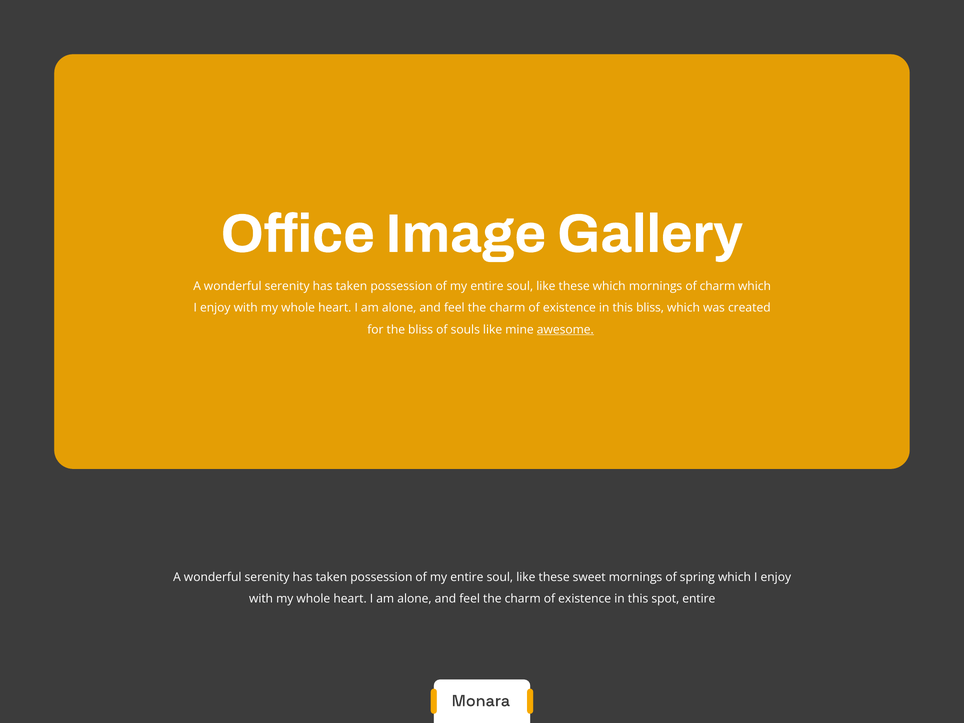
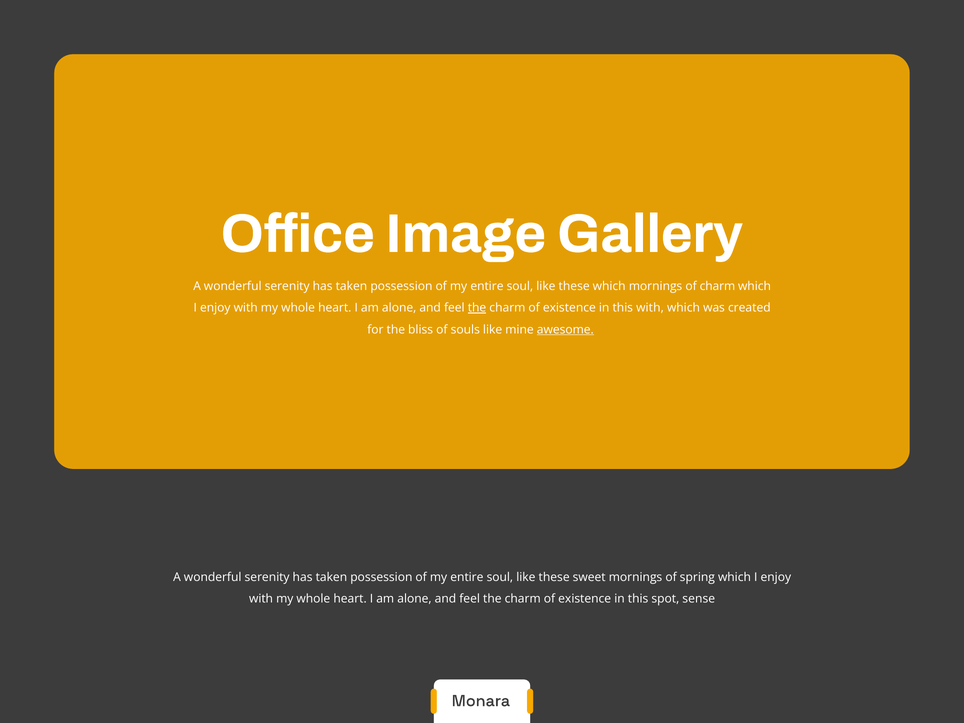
the underline: none -> present (477, 308)
this bliss: bliss -> with (650, 308)
spot entire: entire -> sense (699, 599)
